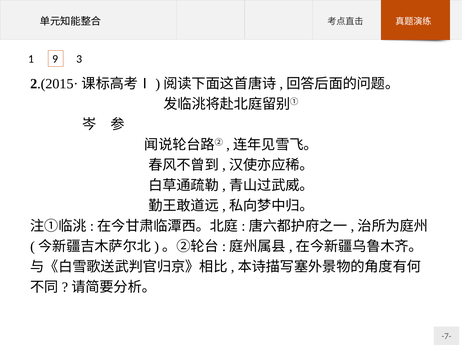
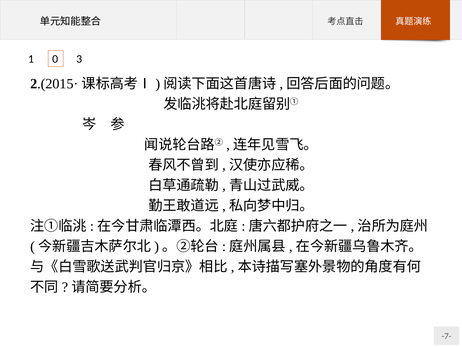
9: 9 -> 0 (55, 59)
